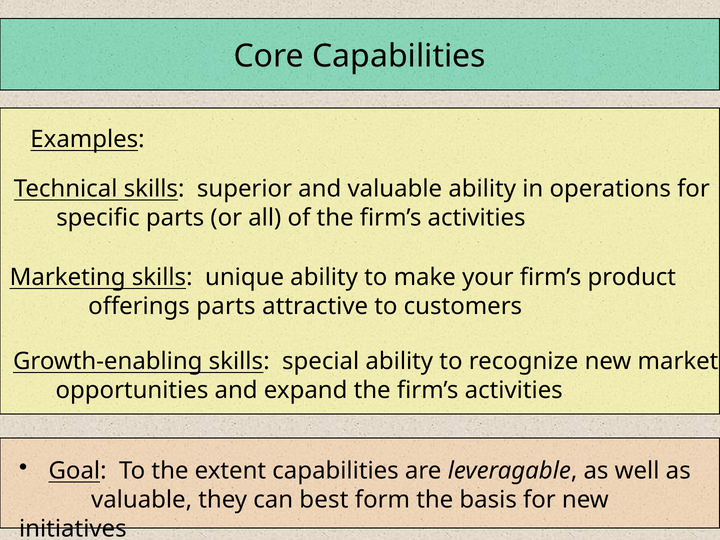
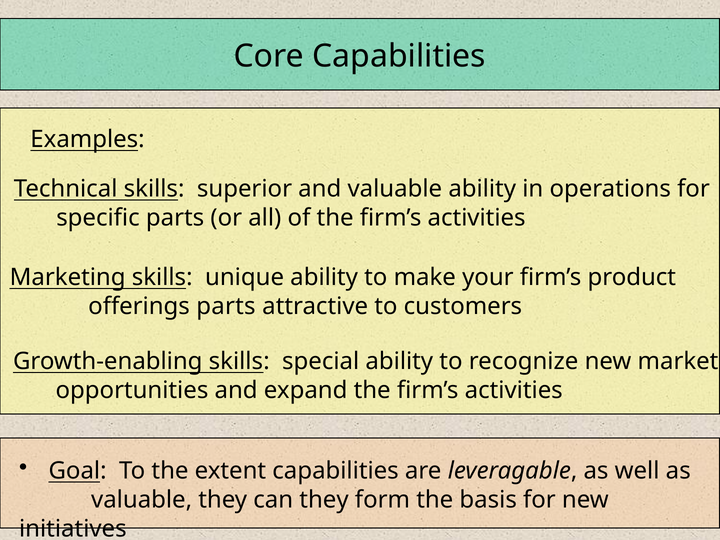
can best: best -> they (324, 500)
